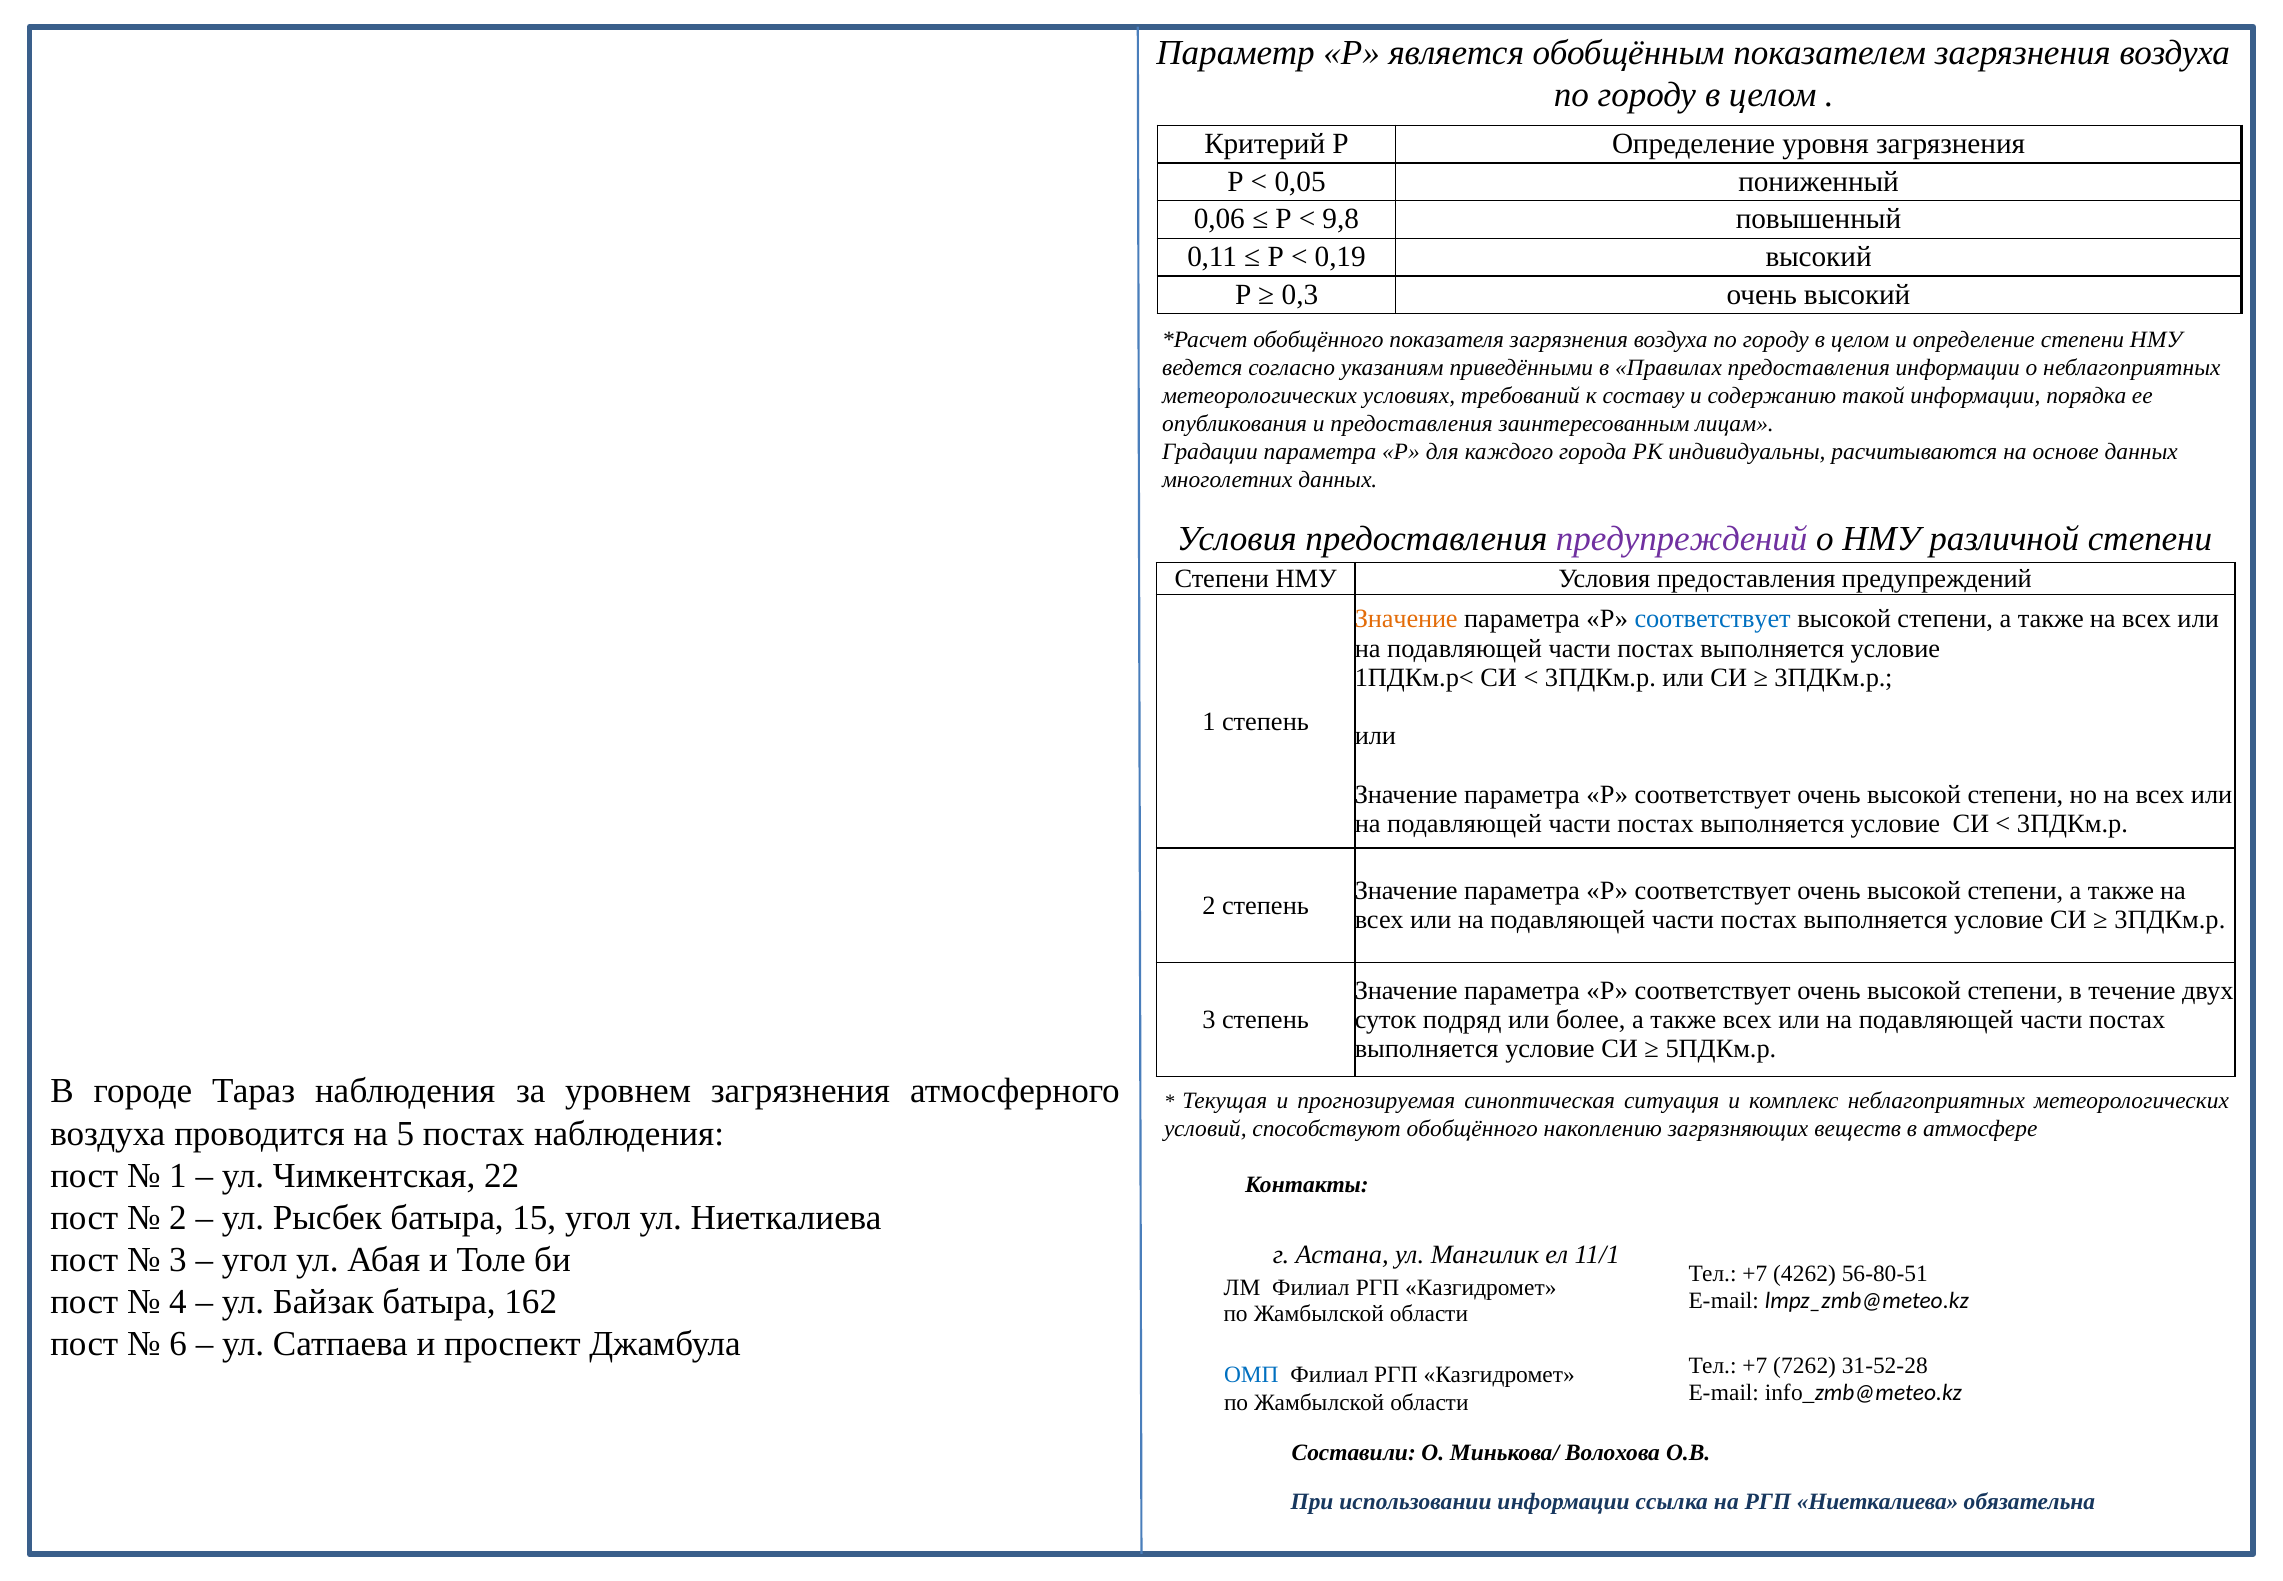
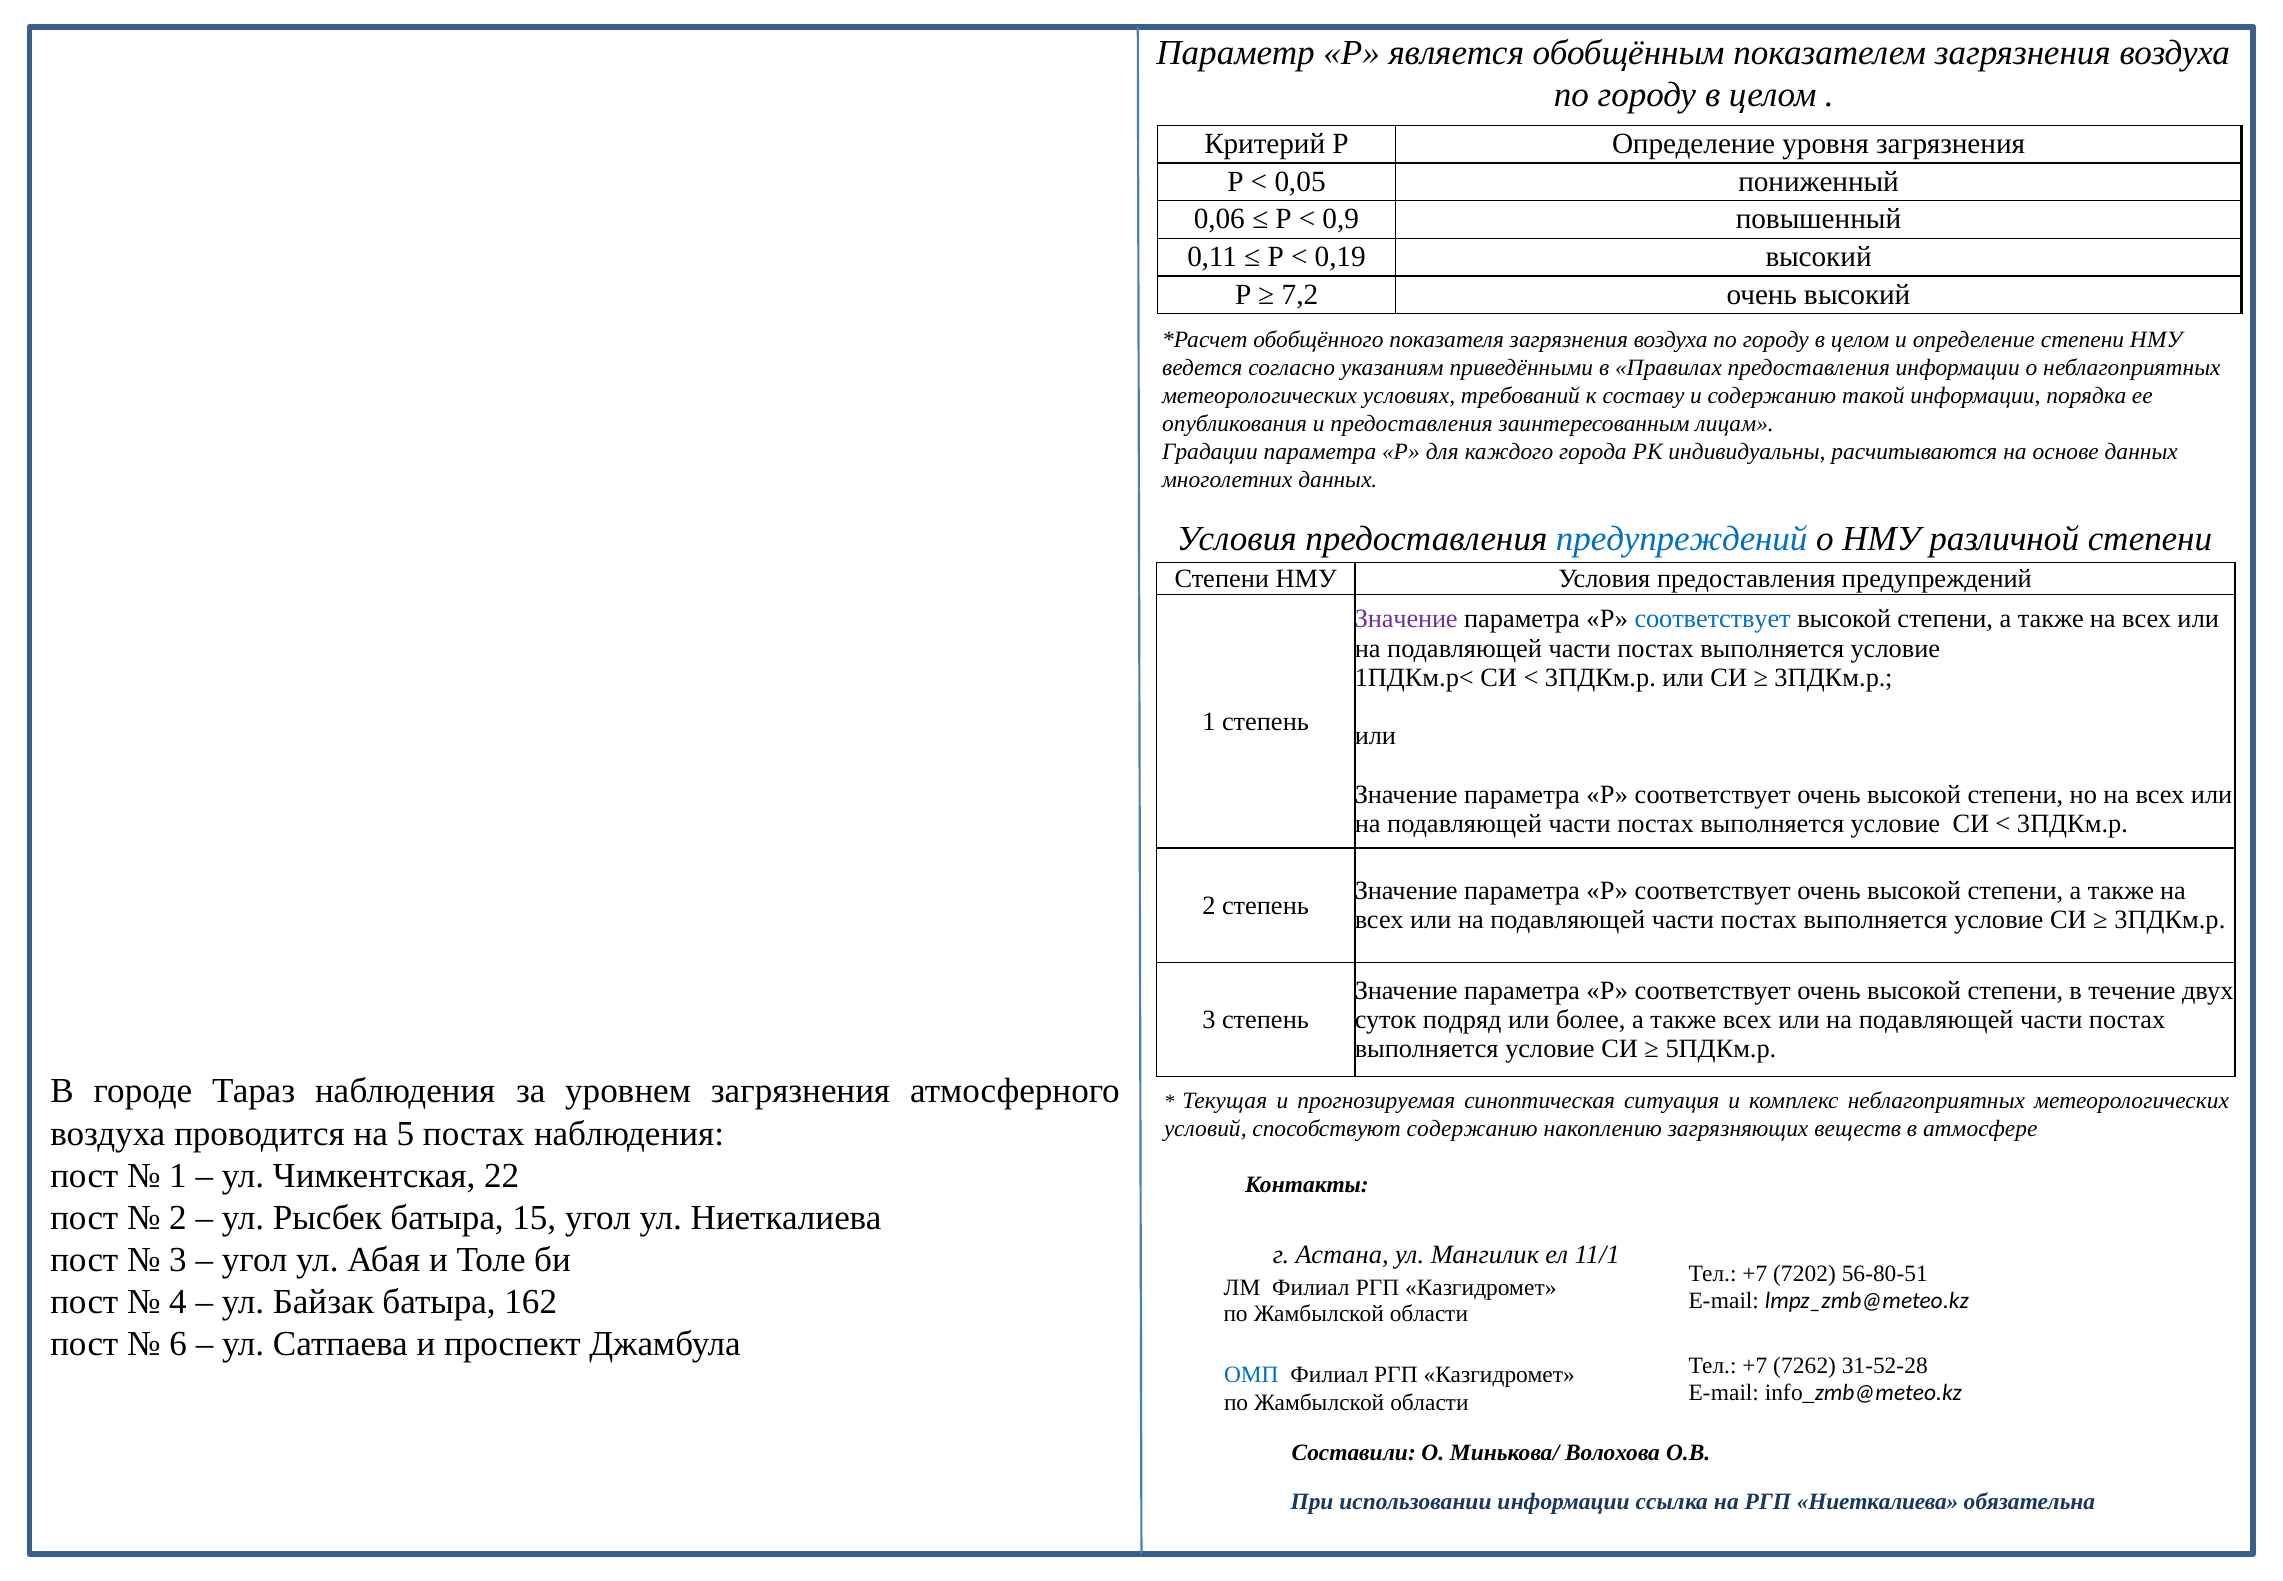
9,8: 9,8 -> 0,9 (1341, 219)
0,3: 0,3 -> 7,2 (1300, 295)
предупреждений colour: purple -> blue (1682, 538)
Значение colour: orange -> purple (1406, 619)
способствуют обобщённого: обобщённого -> содержанию (1472, 1128)
4262: 4262 -> 7202 (1805, 1273)
